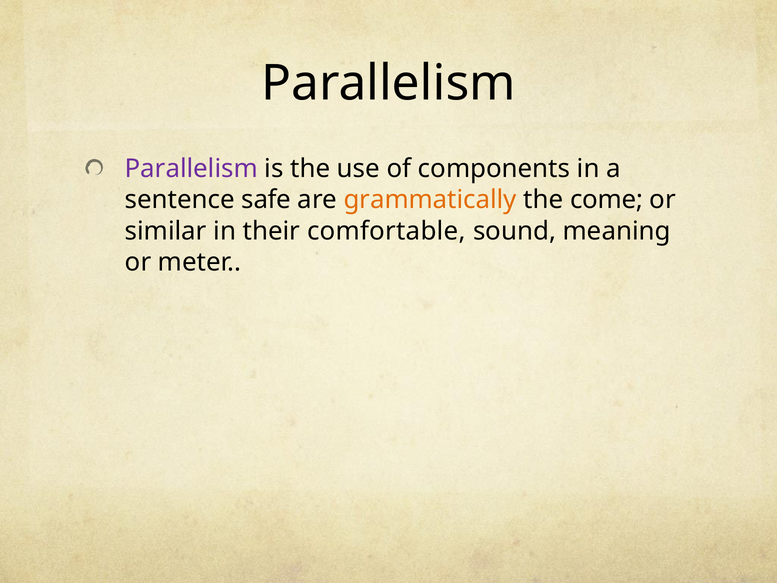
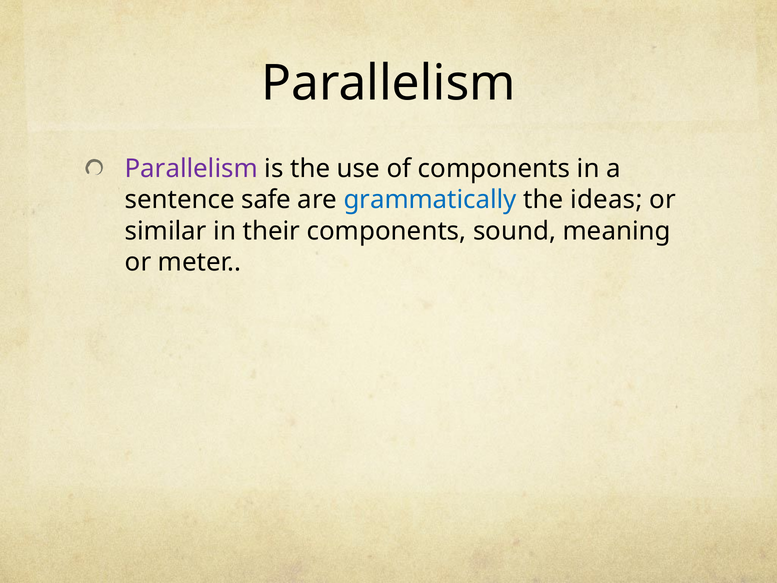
grammatically colour: orange -> blue (430, 200)
come: come -> ideas (606, 200)
their comfortable: comfortable -> components (387, 231)
